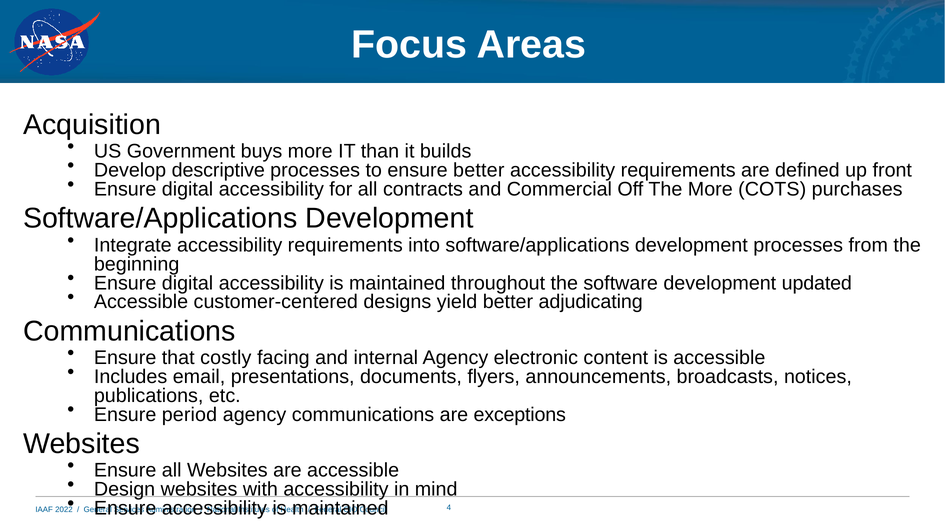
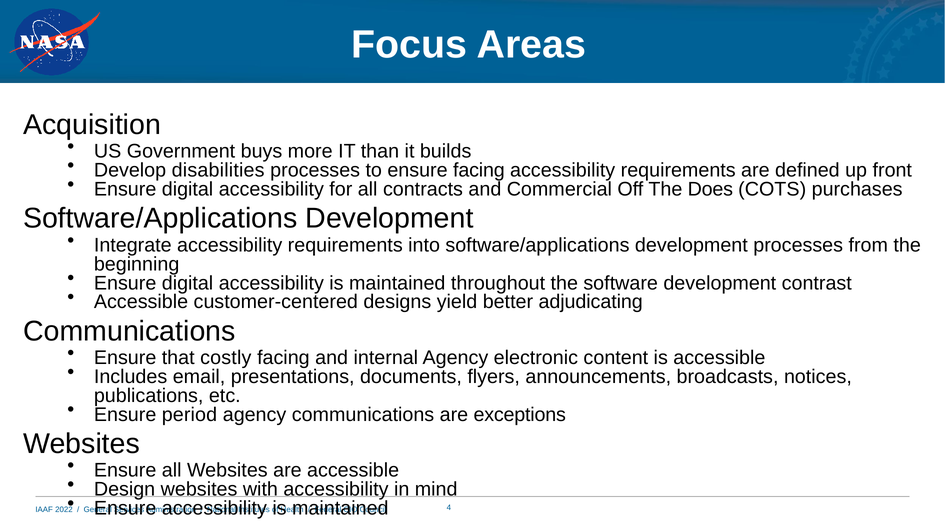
descriptive: descriptive -> disabilities (218, 170)
ensure better: better -> facing (479, 170)
The More: More -> Does (710, 189)
updated: updated -> contrast (817, 283)
